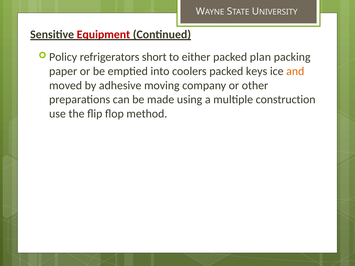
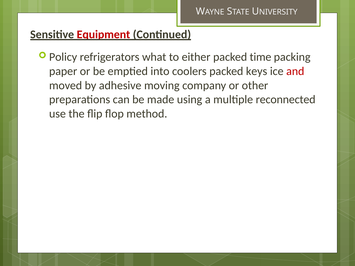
short: short -> what (154, 57)
plan: plan -> time (261, 57)
and colour: orange -> red (295, 71)
construction: construction -> reconnected (286, 100)
